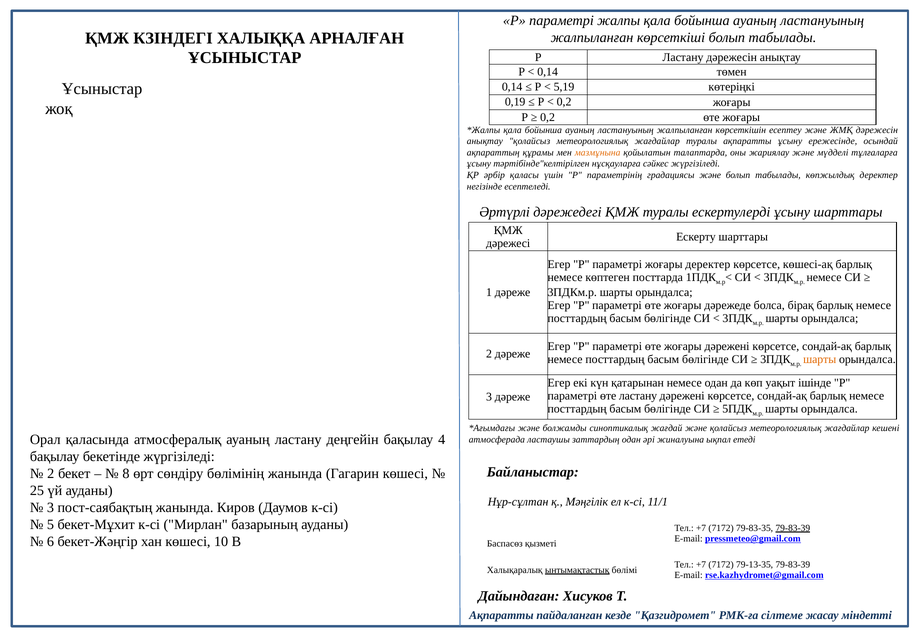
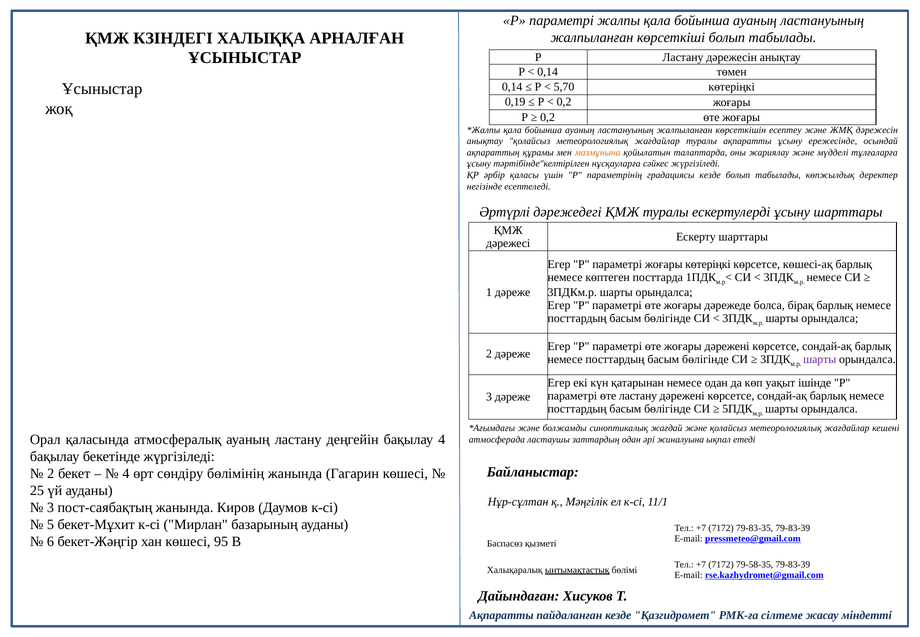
5,19: 5,19 -> 5,70 (564, 87)
градациясы және: және -> кезде (710, 175)
жоғары деректер: деректер -> көтеріңкі (708, 264)
шарты colour: orange -> purple (820, 359)
8: 8 -> 4 (126, 474)
79-83-39 underline: present -> none (793, 528)
10: 10 -> 95 (221, 542)
79-13-35: 79-13-35 -> 79-58-35 (755, 565)
